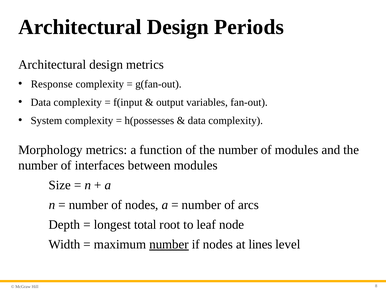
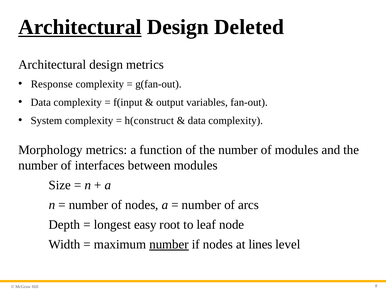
Architectural underline: none -> present (80, 27)
Periods: Periods -> Deleted (249, 27)
h(possesses: h(possesses -> h(construct (149, 120)
total: total -> easy (145, 224)
